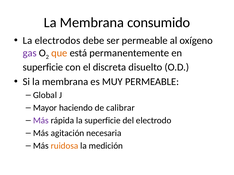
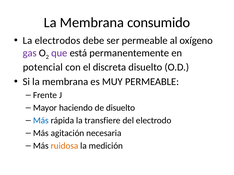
que colour: orange -> purple (59, 53)
superficie: superficie -> potencial (43, 67)
Global: Global -> Frente (45, 95)
de calibrar: calibrar -> disuelto (121, 108)
Más colour: purple -> blue (41, 121)
la superficie: superficie -> transfiere (103, 121)
